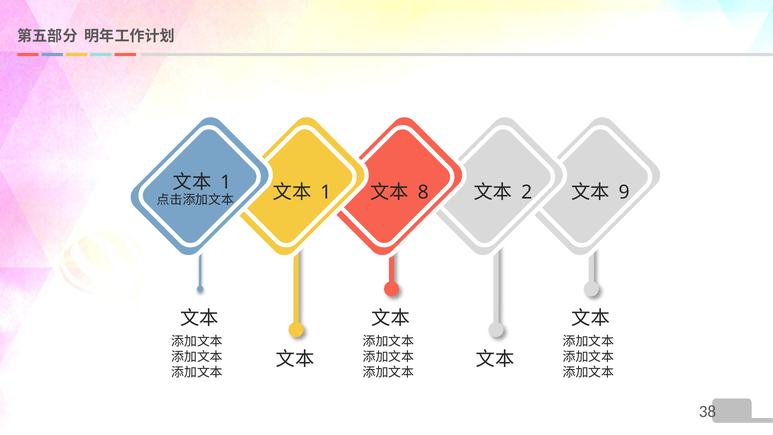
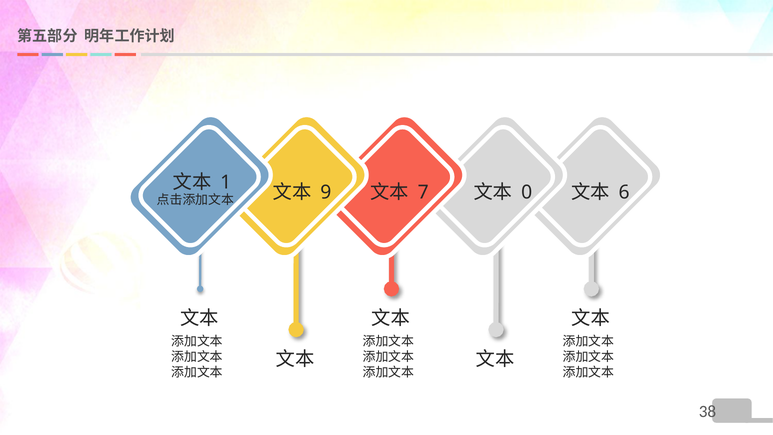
1: 1 -> 9 (326, 192)
8: 8 -> 7 (423, 192)
2: 2 -> 0 (527, 192)
9: 9 -> 6 (624, 192)
